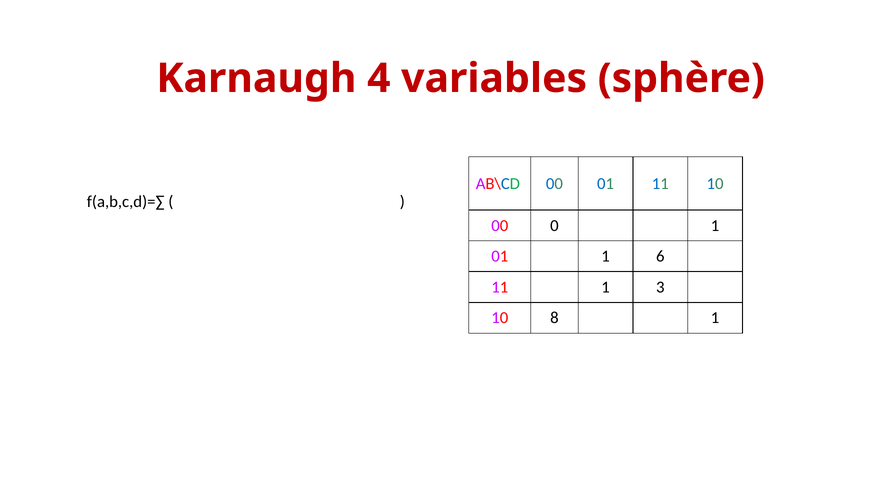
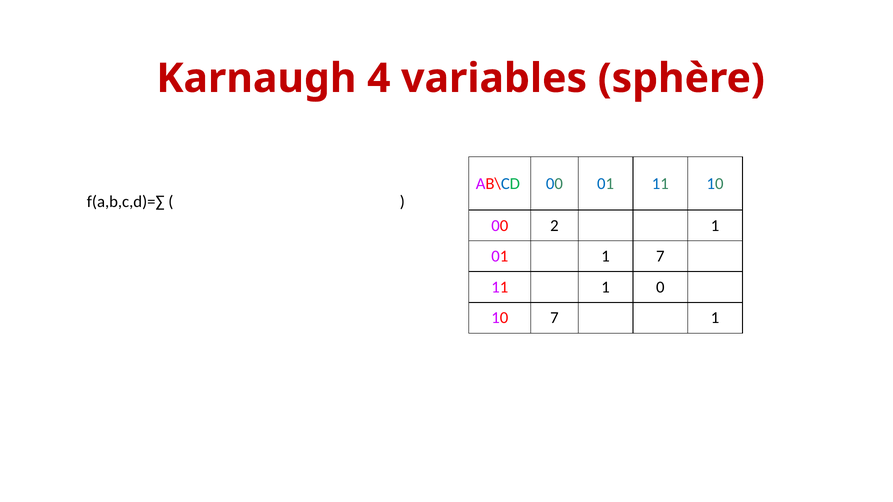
0: 0 -> 2 (554, 226)
1 6: 6 -> 7 (660, 257)
3: 3 -> 0 (660, 287)
10 8: 8 -> 7 (554, 318)
